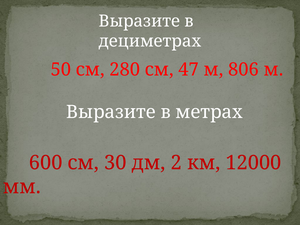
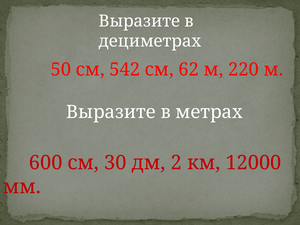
280: 280 -> 542 (125, 70)
47: 47 -> 62 (189, 70)
806: 806 -> 220 (244, 70)
